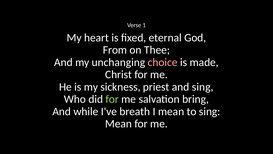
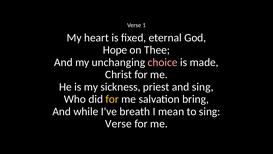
From: From -> Hope (115, 50)
for colour: light green -> yellow (112, 99)
Mean: Mean -> Verse (118, 123)
